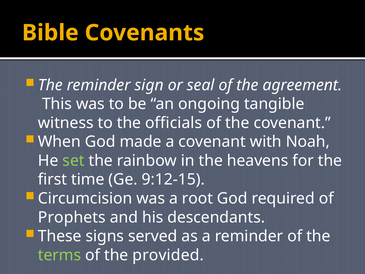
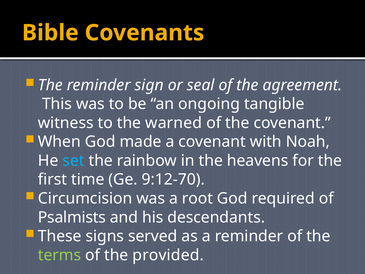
officials: officials -> warned (174, 123)
set colour: light green -> light blue (74, 161)
9:12-15: 9:12-15 -> 9:12-70 (173, 179)
Prophets: Prophets -> Psalmists (72, 217)
